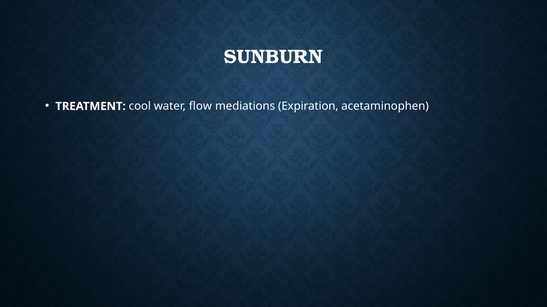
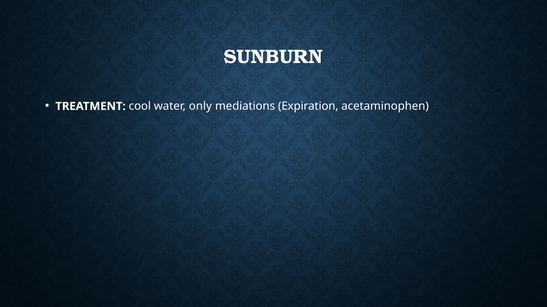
flow: flow -> only (200, 106)
